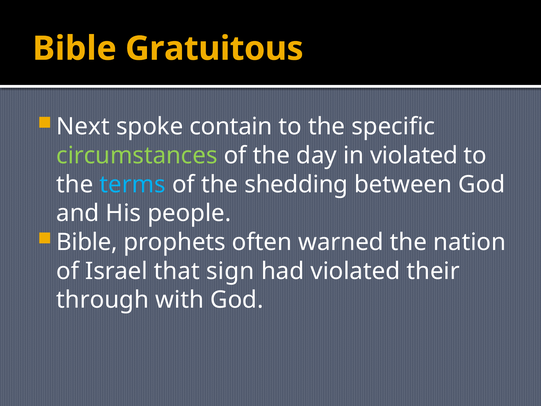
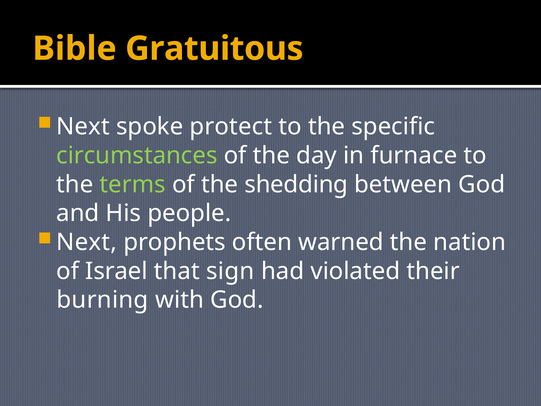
contain: contain -> protect (231, 127)
in violated: violated -> furnace (414, 155)
terms colour: light blue -> light green (133, 184)
Bible: Bible -> Next (87, 242)
through: through -> burning (103, 300)
